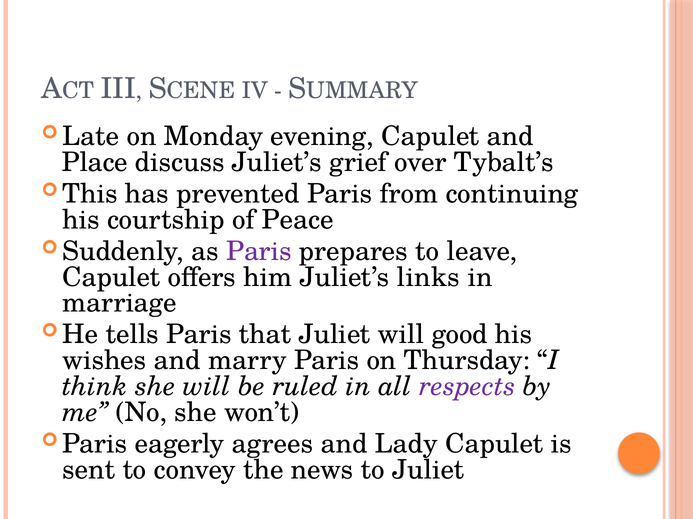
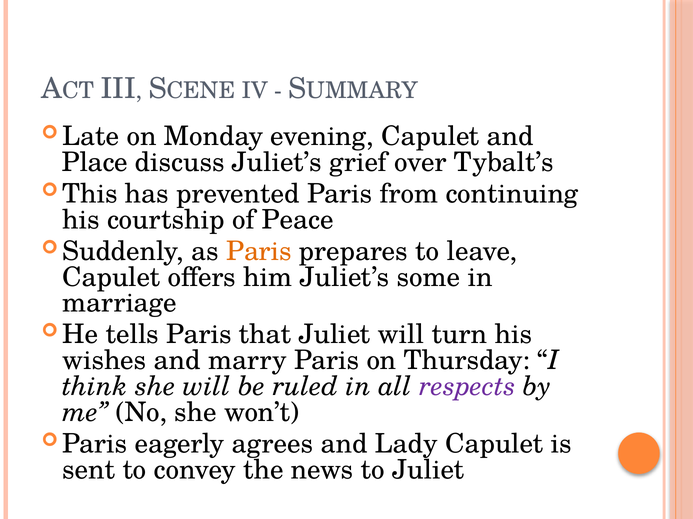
Paris colour: purple -> orange (259, 252)
links: links -> some (428, 278)
good: good -> turn (459, 335)
